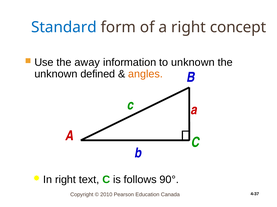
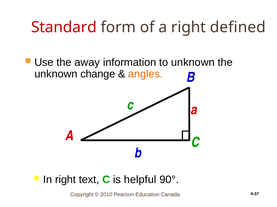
Standard colour: blue -> red (64, 27)
concept: concept -> defined (238, 27)
defined: defined -> change (98, 74)
follows: follows -> helpful (140, 180)
